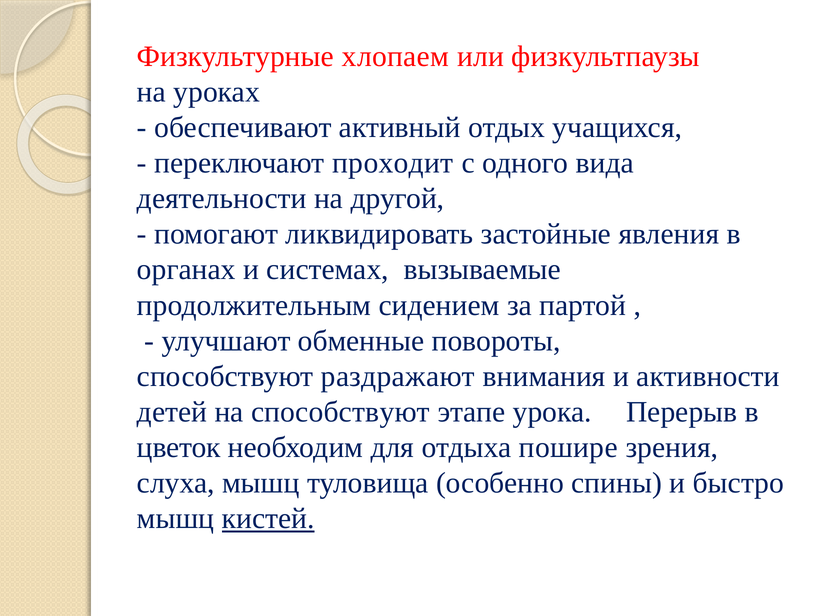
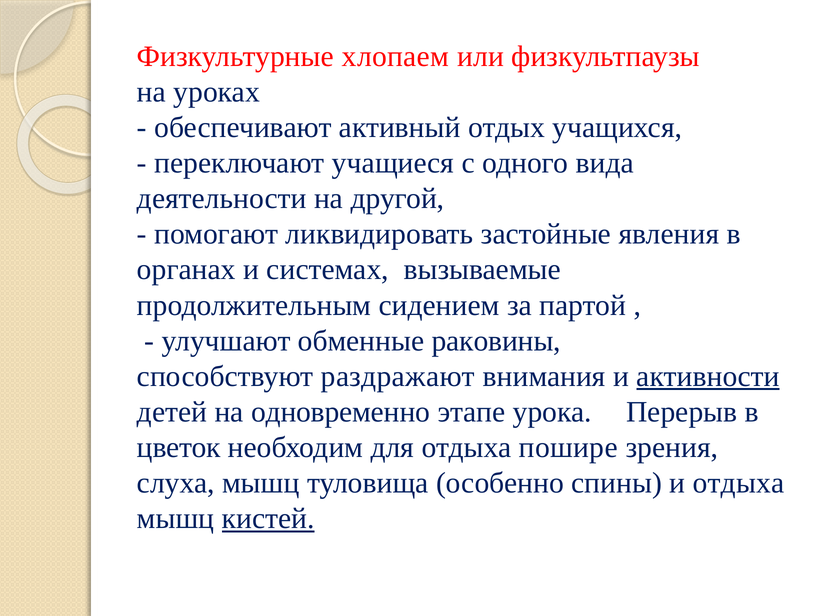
проходит: проходит -> учащиеся (393, 163)
повороты: повороты -> раковины (496, 341)
активности underline: none -> present (708, 376)
на способствуют: способствуют -> одновременно (341, 412)
и быстро: быстро -> отдыха (738, 483)
